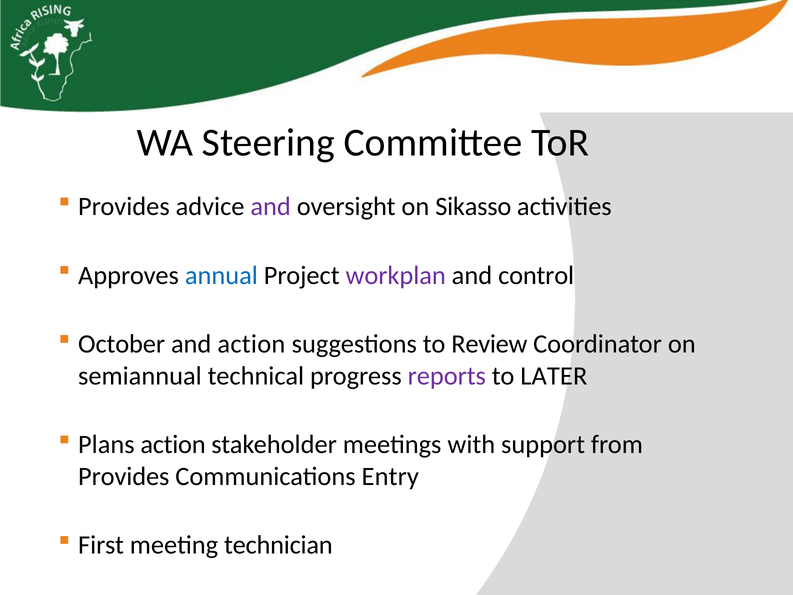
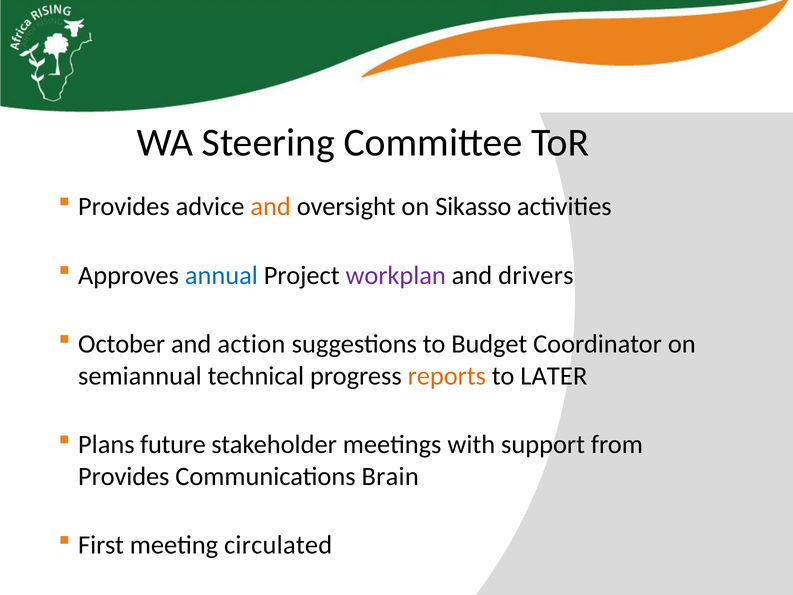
and colour: purple -> orange (271, 207)
control: control -> drivers (536, 275)
Review: Review -> Budget (489, 344)
reports colour: purple -> orange (447, 376)
Plans action: action -> future (173, 444)
Entry: Entry -> Brain (390, 476)
technician: technician -> circulated (278, 545)
